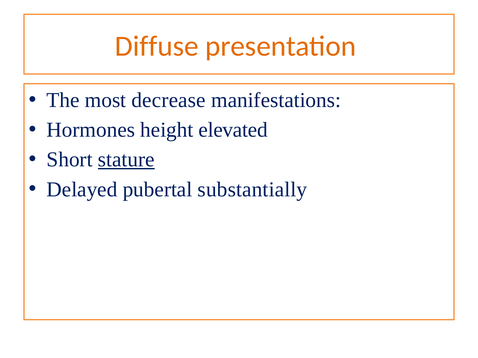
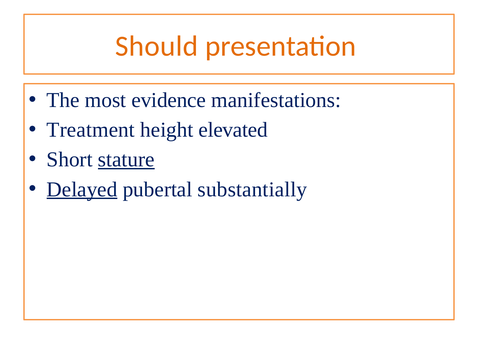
Diffuse: Diffuse -> Should (157, 46)
decrease: decrease -> evidence (169, 100)
Hormones: Hormones -> Treatment (91, 130)
Delayed underline: none -> present (82, 190)
